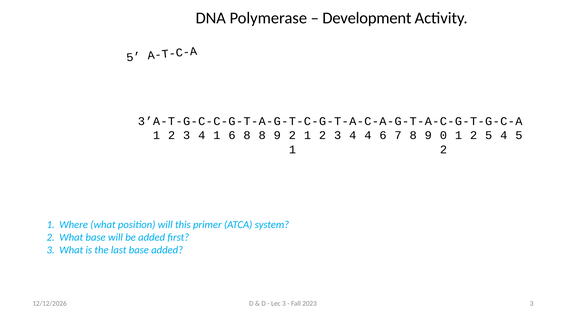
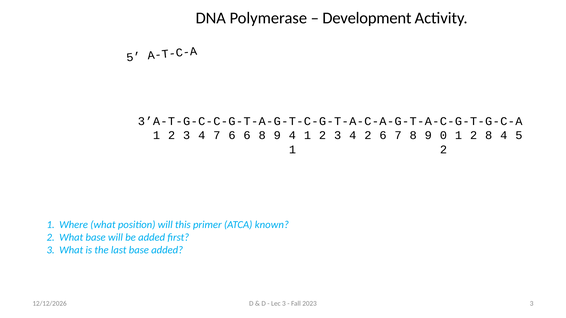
4 1: 1 -> 7 (217, 135)
6 8: 8 -> 6 (247, 135)
9 2: 2 -> 4 (292, 135)
4 4: 4 -> 2 (368, 135)
0 1 2 5: 5 -> 8 (489, 135)
system: system -> known (272, 225)
